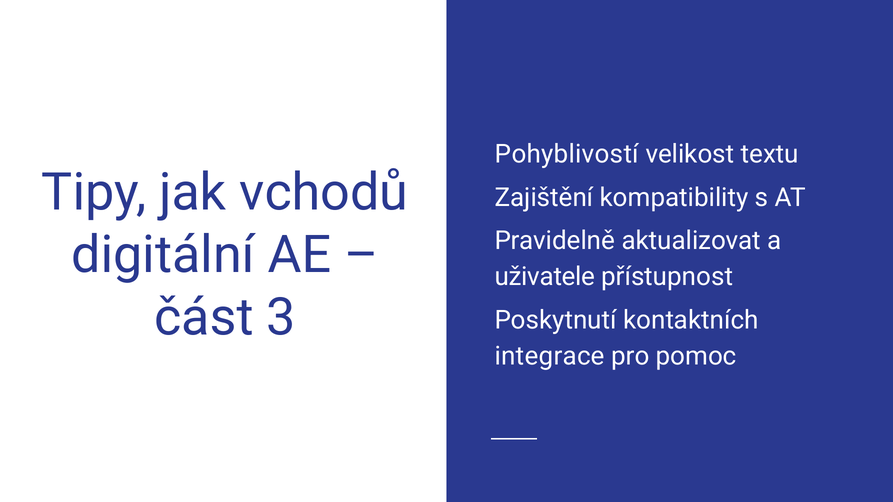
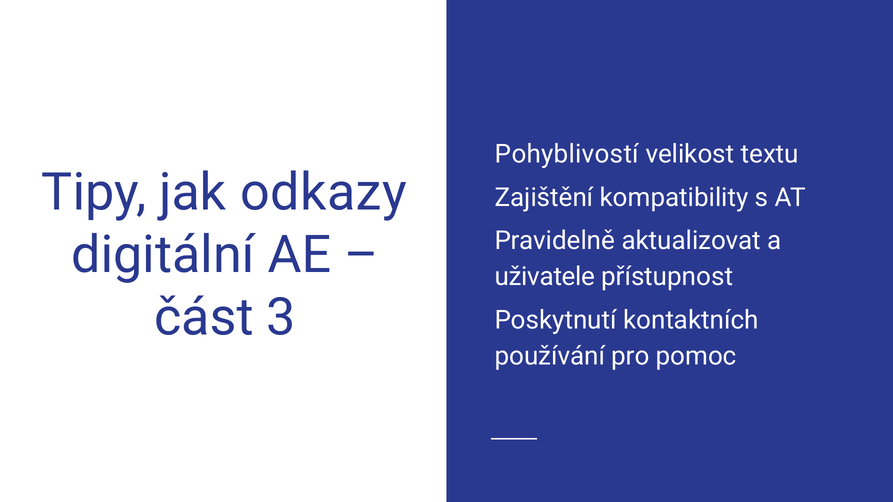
vchodů: vchodů -> odkazy (323, 193)
integrace: integrace -> používání (550, 356)
